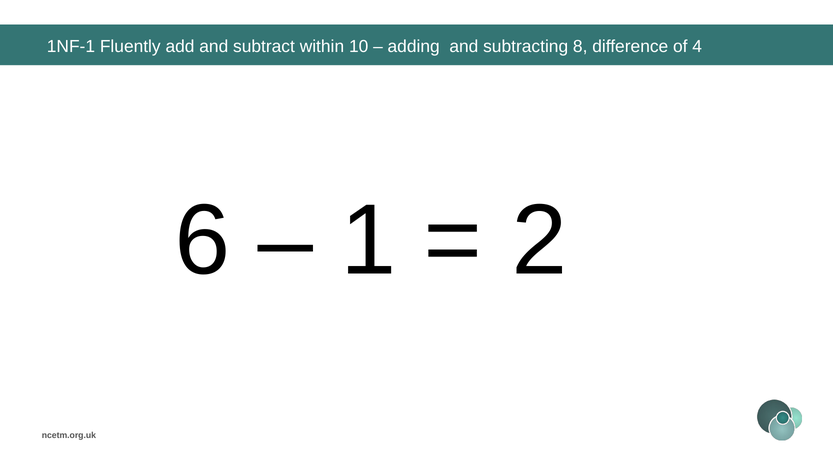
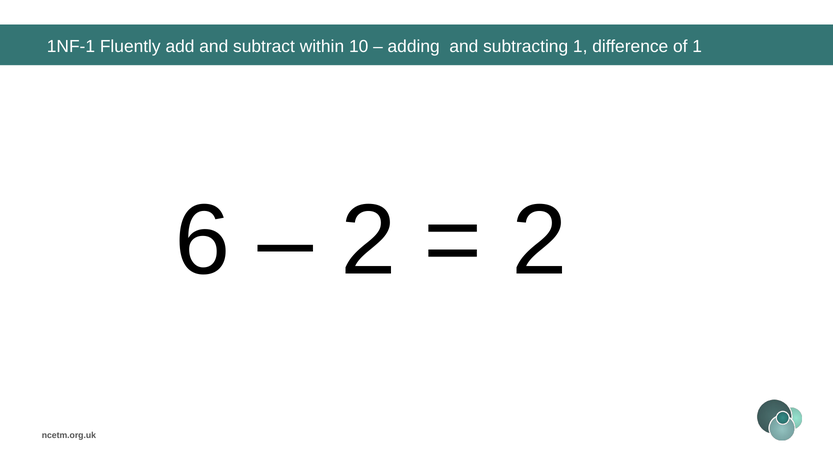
subtracting 8: 8 -> 1 (580, 46)
of 4: 4 -> 1 (697, 46)
1: 1 -> 2 (369, 240)
